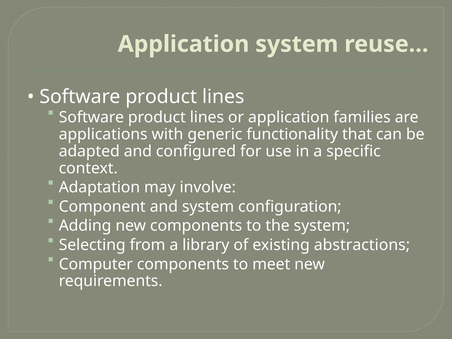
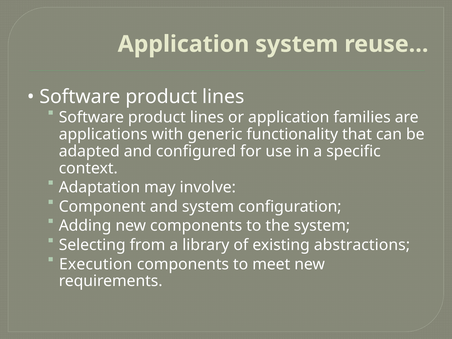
Computer: Computer -> Execution (96, 264)
